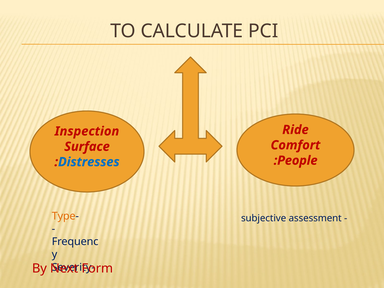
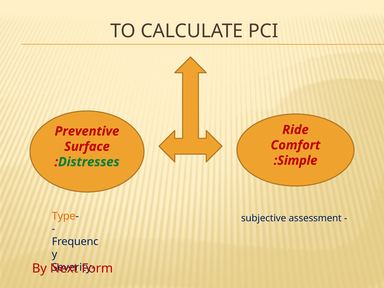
Inspection: Inspection -> Preventive (87, 131)
People: People -> Simple (297, 161)
Distresses colour: blue -> green (89, 162)
